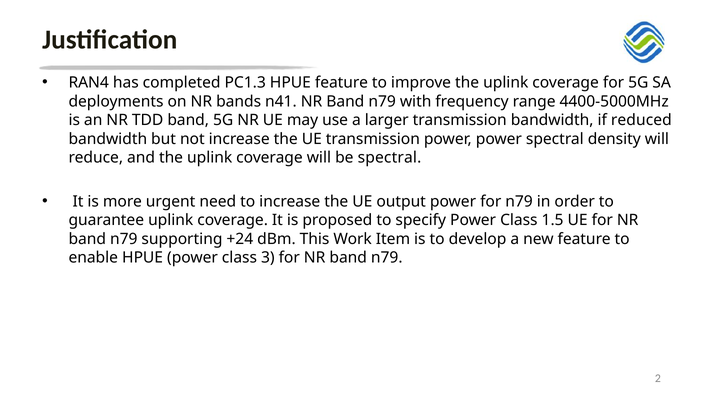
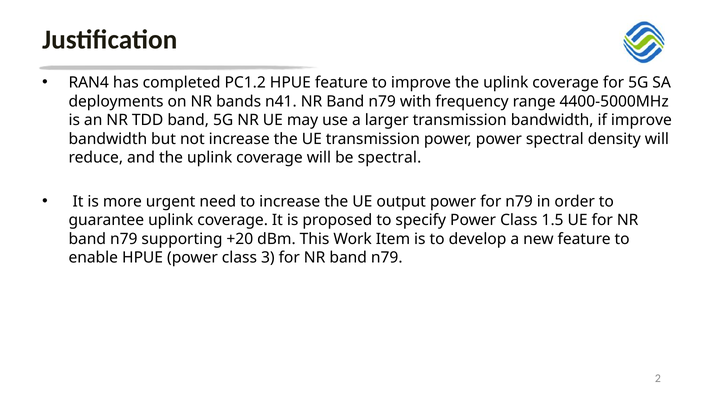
PC1.3: PC1.3 -> PC1.2 (245, 83)
if reduced: reduced -> improve (641, 120)
+24: +24 -> +20 (240, 239)
